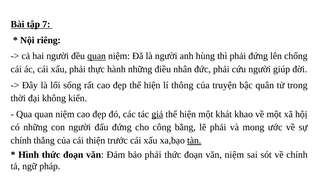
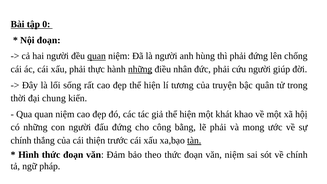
7: 7 -> 0 (46, 24)
Nội riêng: riêng -> đoạn (49, 40)
những underline: none -> present (140, 69)
thông: thông -> tương (182, 85)
không: không -> chung (54, 98)
giả underline: present -> none (157, 114)
bảo phải: phải -> theo (153, 155)
